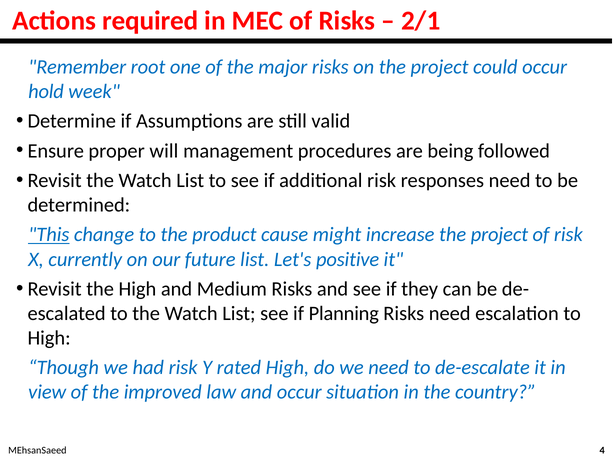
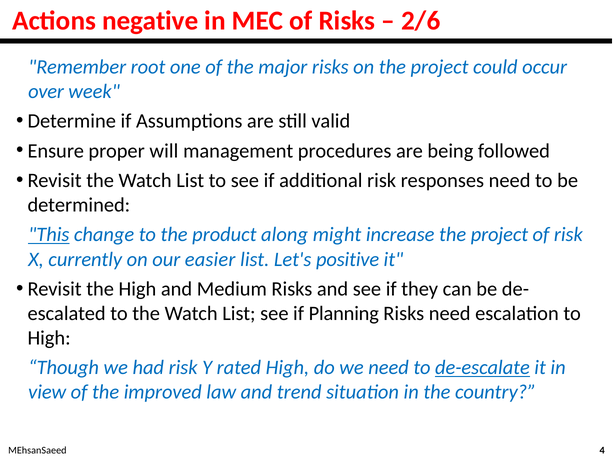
required: required -> negative (150, 21)
2/1: 2/1 -> 2/6 (421, 21)
hold: hold -> over (46, 92)
cause: cause -> along (285, 235)
future: future -> easier (210, 259)
de-escalate underline: none -> present (482, 367)
and occur: occur -> trend (299, 392)
